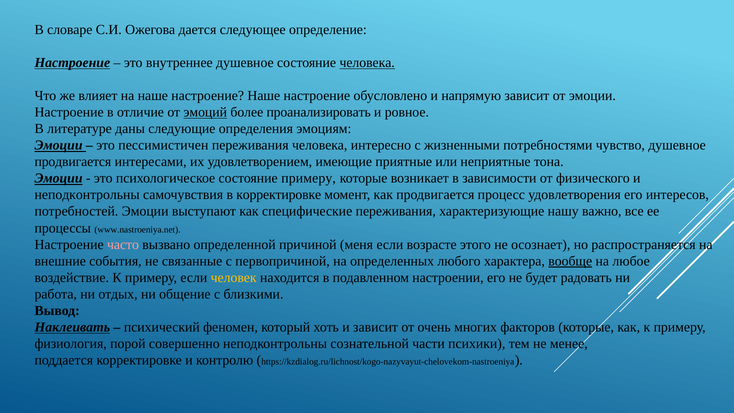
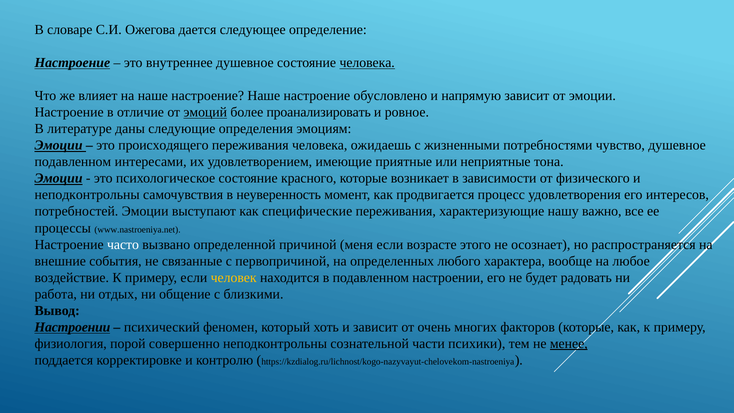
пессимистичен: пессимистичен -> происходящего (163, 145)
интересно: интересно -> ожидаешь (381, 145)
продвигается: продвигается -> подавленном (73, 162)
состояние примеру: примеру -> красного (309, 178)
в корректировке: корректировке -> неуверенность (279, 195)
часто colour: pink -> white (123, 244)
вообще underline: present -> none (570, 261)
Наклеивать: Наклеивать -> Настроении (72, 327)
менее underline: none -> present (569, 344)
